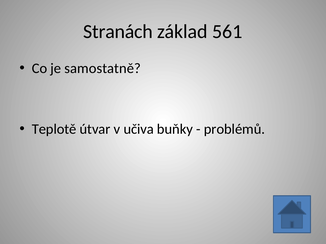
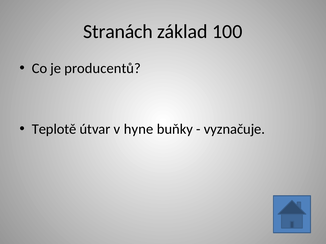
561: 561 -> 100 (227, 32)
samostatně: samostatně -> producentů (103, 68)
učiva: učiva -> hyne (139, 129)
problémů: problémů -> vyznačuje (234, 129)
